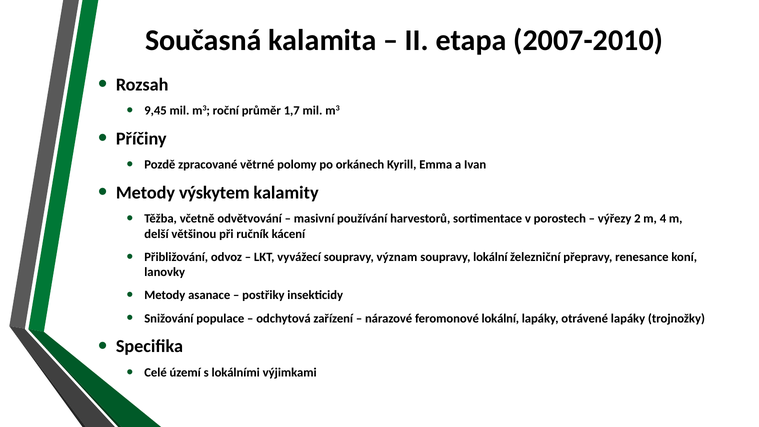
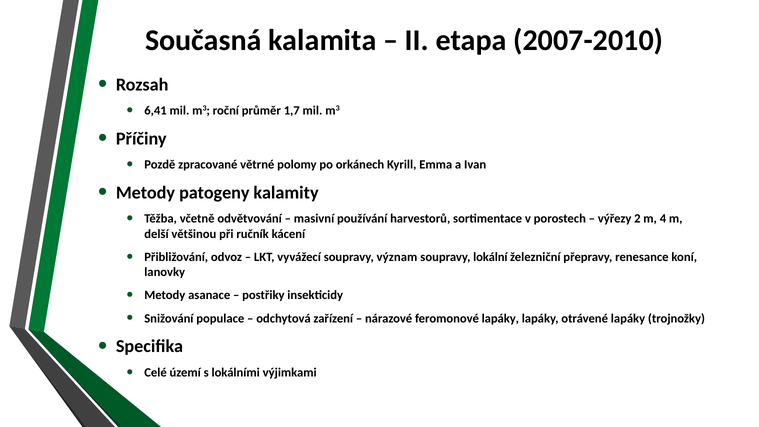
9,45: 9,45 -> 6,41 (156, 111)
výskytem: výskytem -> patogeny (214, 193)
feromonové lokální: lokální -> lapáky (500, 318)
